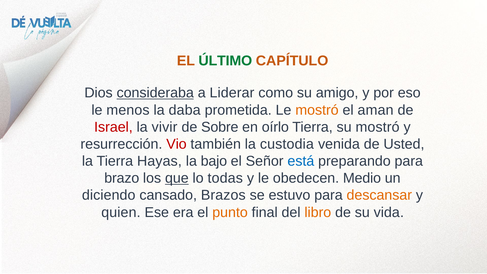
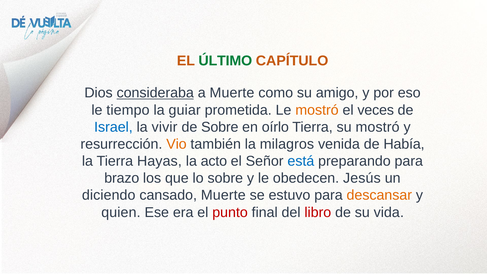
a Liderar: Liderar -> Muerte (232, 93)
menos: menos -> tiempo (128, 110)
daba: daba -> guiar (185, 110)
aman: aman -> veces (376, 110)
Israel colour: red -> blue (113, 127)
Vio colour: red -> orange (176, 144)
custodia: custodia -> milagros (287, 144)
Usted: Usted -> Había (404, 144)
bajo: bajo -> acto (214, 161)
que underline: present -> none (177, 178)
lo todas: todas -> sobre (225, 178)
Medio: Medio -> Jesús (362, 178)
cansado Brazos: Brazos -> Muerte (223, 195)
punto colour: orange -> red (230, 212)
libro colour: orange -> red (318, 212)
